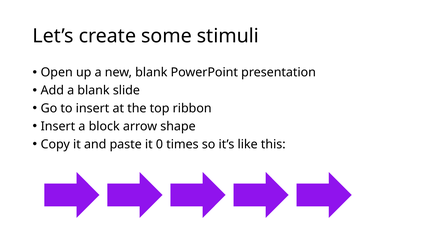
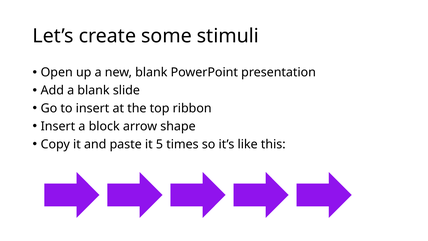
0: 0 -> 5 (159, 144)
